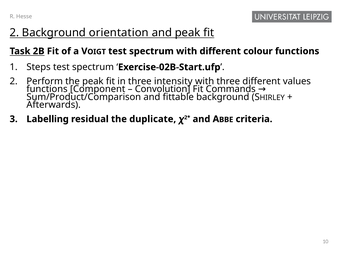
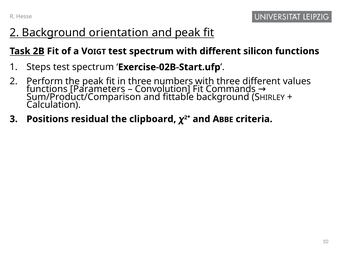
colour: colour -> silicon (258, 51)
intensity: intensity -> numbers (173, 81)
Component: Component -> Parameters (98, 89)
Afterwards: Afterwards -> Calculation (54, 105)
Labelling: Labelling -> Positions (48, 119)
duplicate: duplicate -> clipboard (153, 119)
